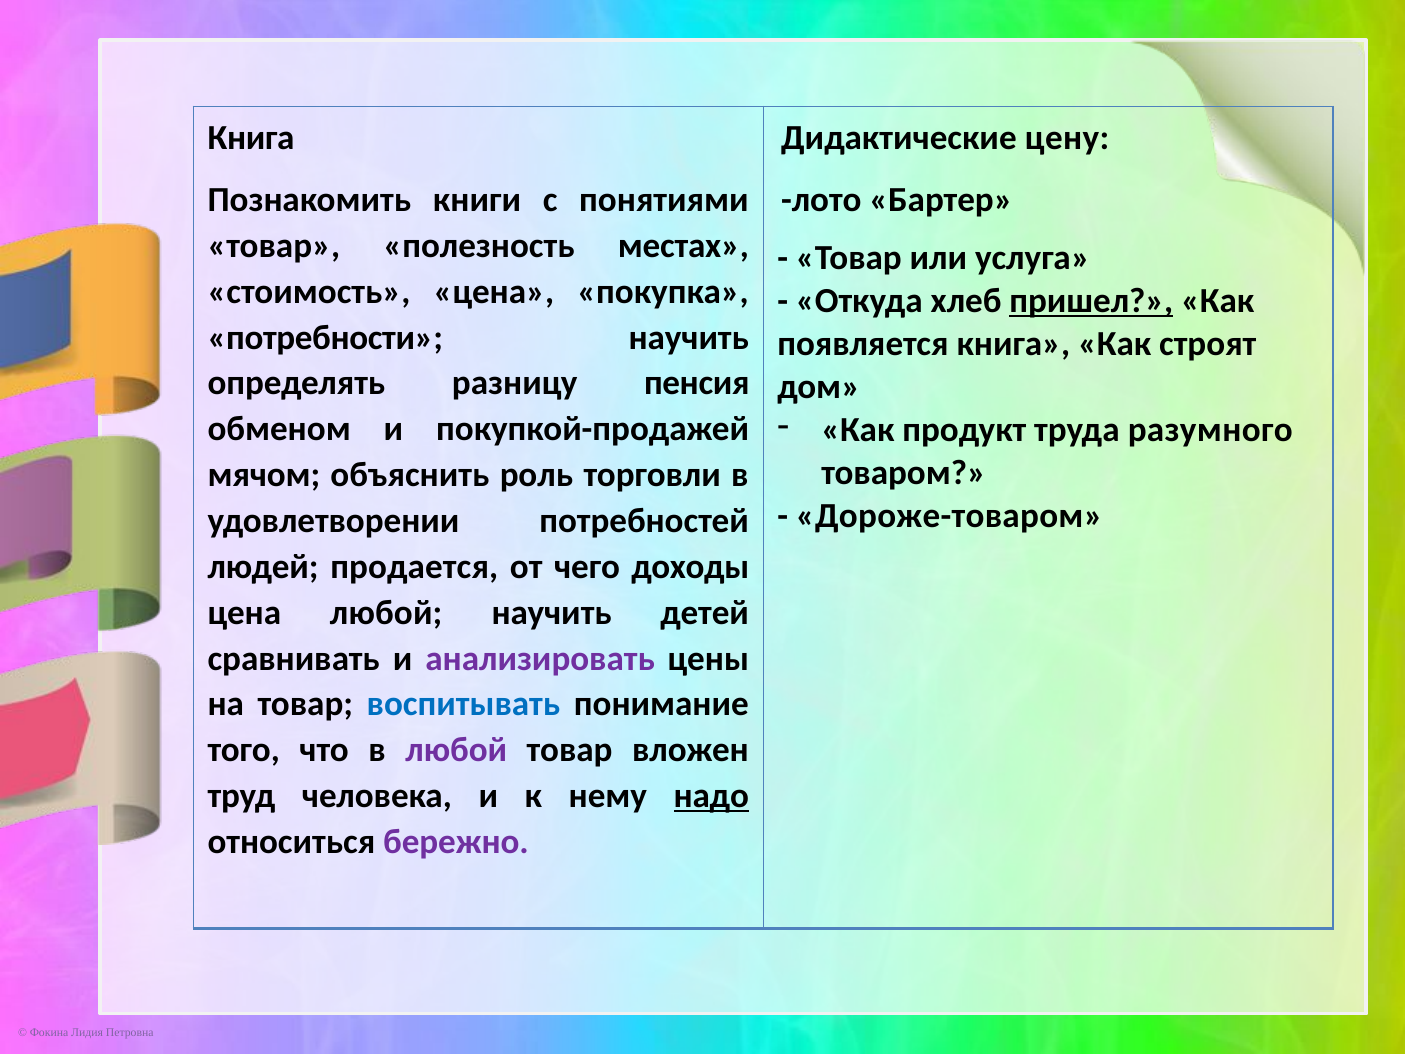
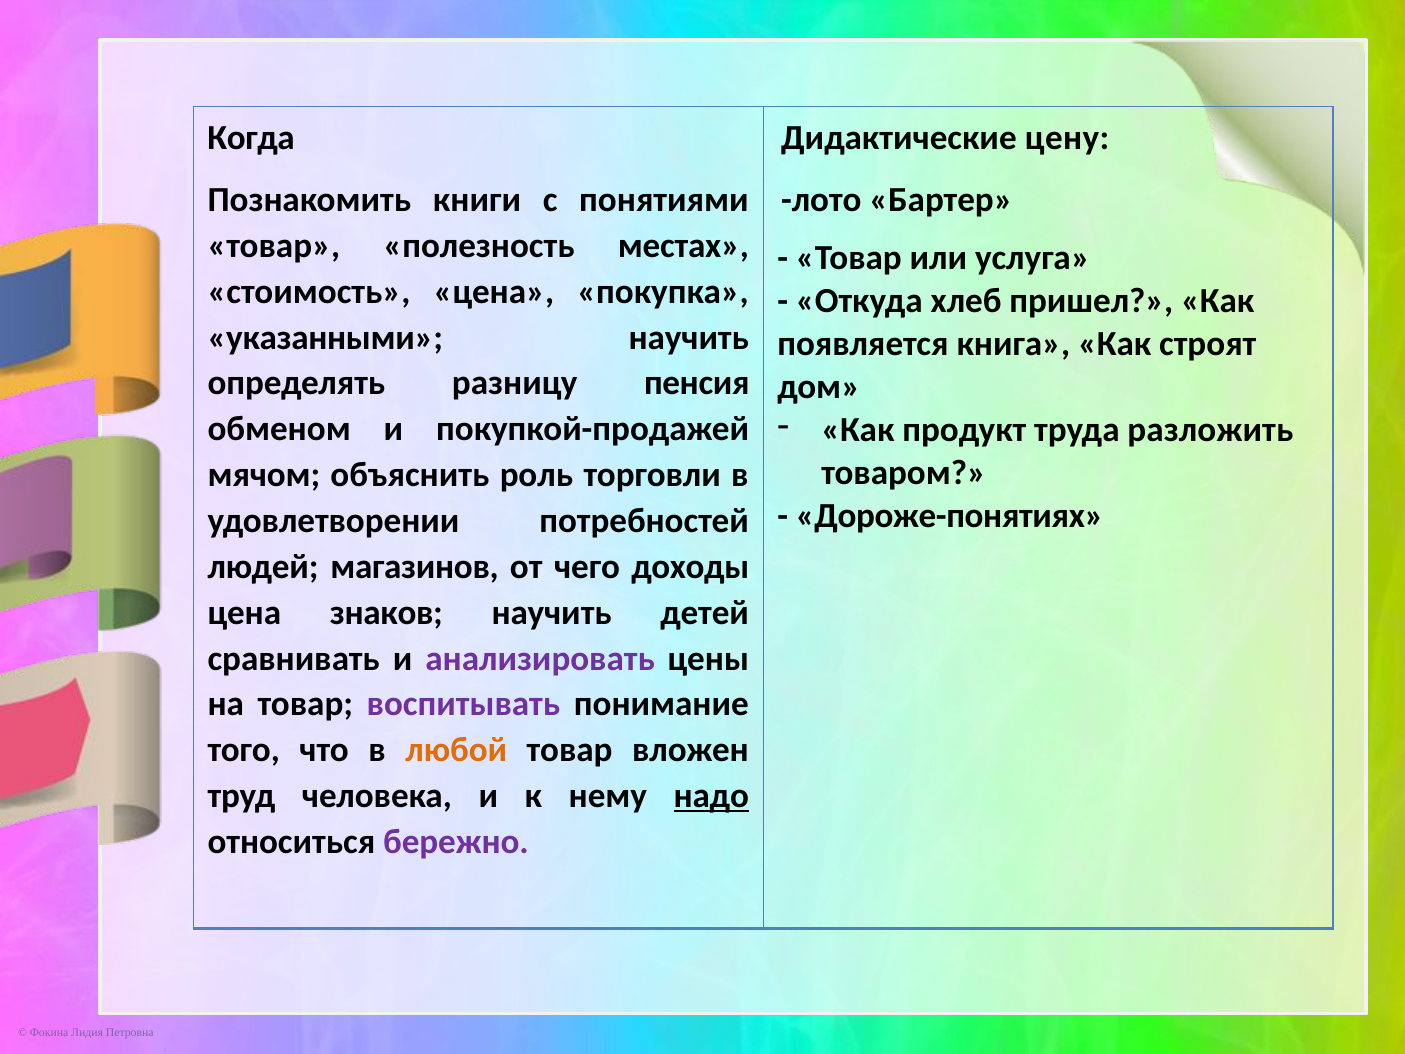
Книга: Книга -> Когда (251, 138)
пришел underline: present -> none (1091, 301)
потребности: потребности -> указанными (325, 337)
разумного: разумного -> разложить (1210, 430)
Дороже-товаром: Дороже-товаром -> Дороже-понятиях (950, 515)
продается: продается -> магазинов (414, 567)
цена любой: любой -> знаков (386, 612)
воспитывать colour: blue -> purple (463, 704)
любой colour: purple -> orange (456, 750)
